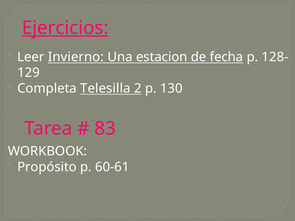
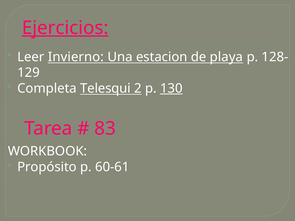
fecha: fecha -> playa (226, 57)
Telesilla: Telesilla -> Telesqui (105, 88)
130 underline: none -> present (171, 88)
